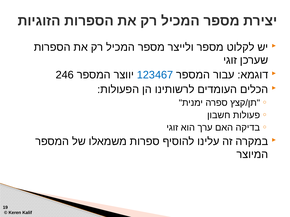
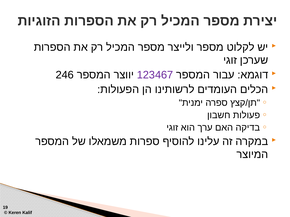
123467 colour: blue -> purple (155, 75)
